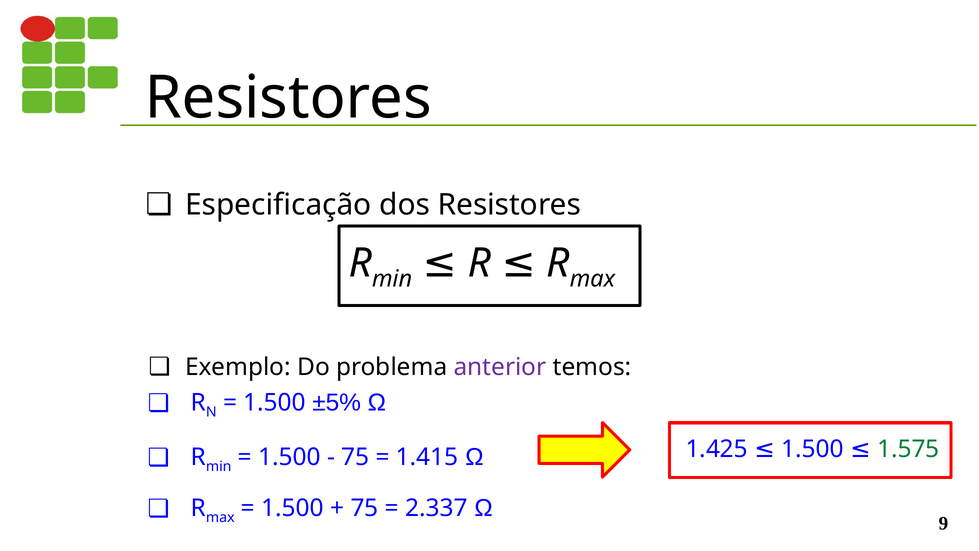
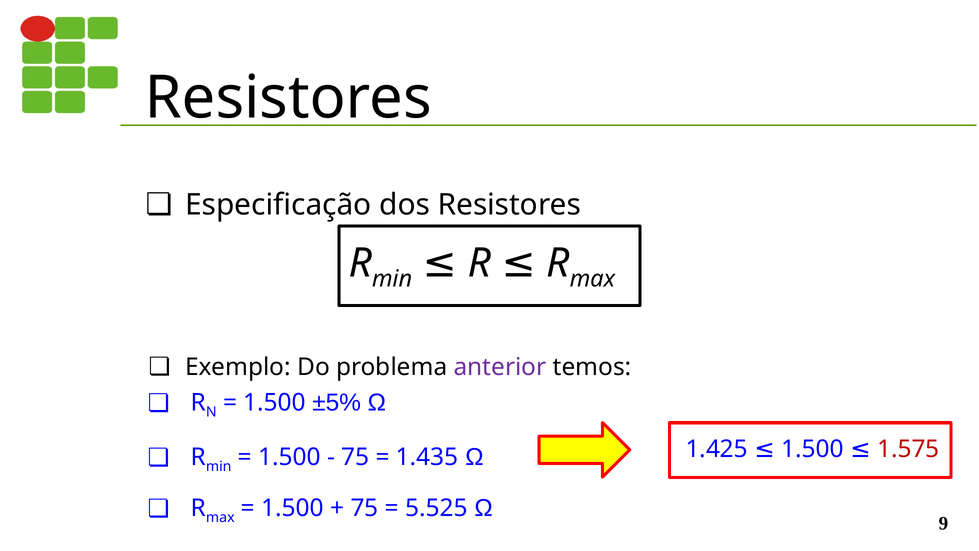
1.575 colour: green -> red (908, 449)
1.415: 1.415 -> 1.435 (427, 457)
2.337: 2.337 -> 5.525 (436, 508)
